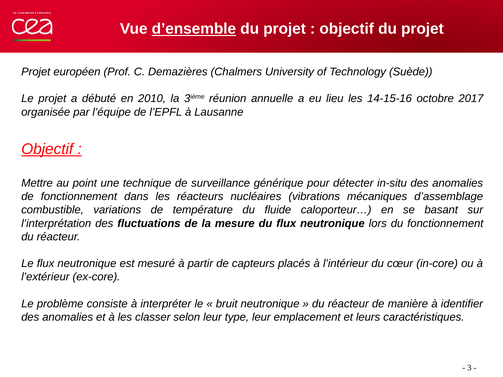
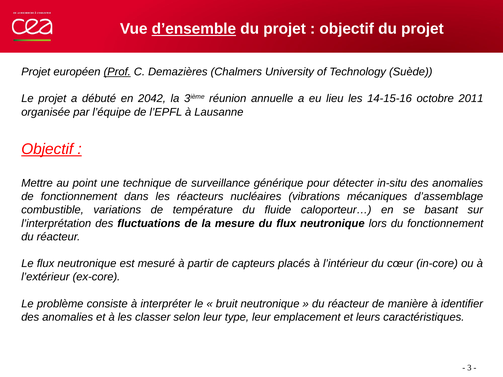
Prof underline: none -> present (117, 72)
2010: 2010 -> 2042 (152, 99)
2017: 2017 -> 2011 (471, 99)
